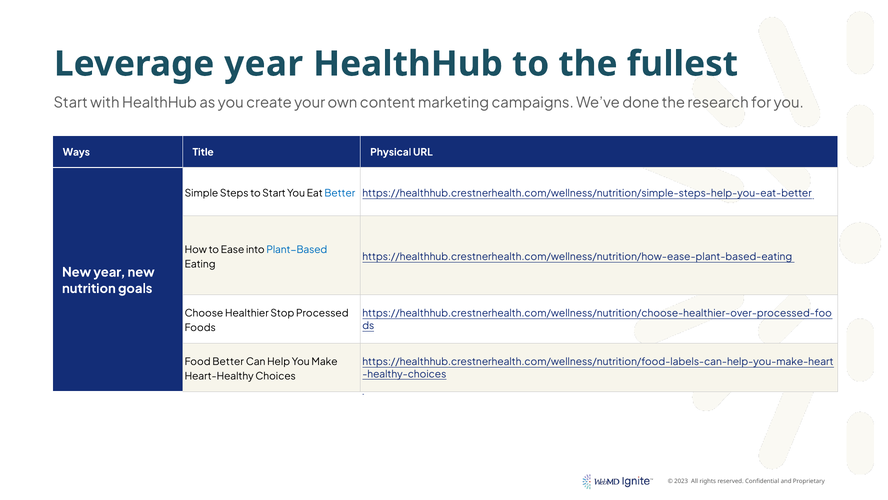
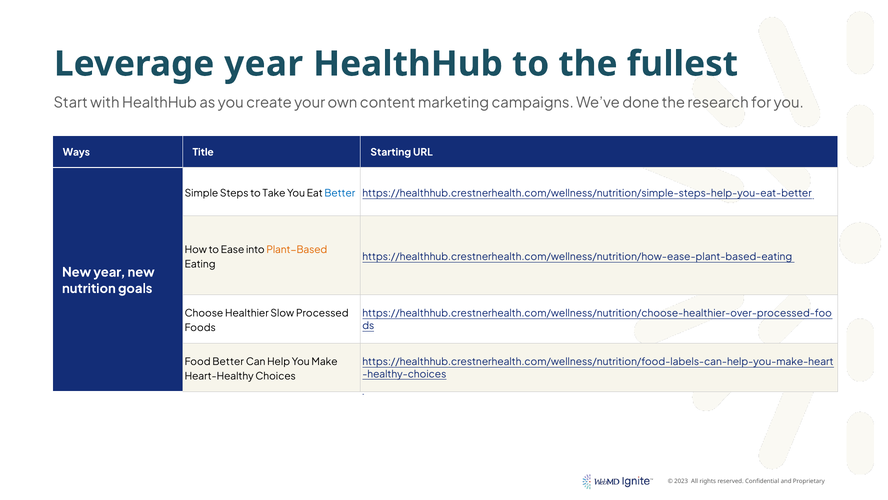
Physical: Physical -> Starting (391, 152)
to Start: Start -> Take (274, 193)
Plant-Based colour: blue -> orange (297, 249)
Stop: Stop -> Slow (282, 313)
